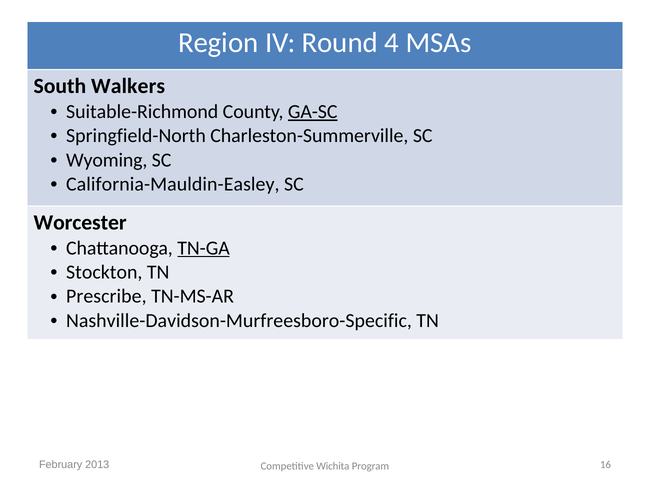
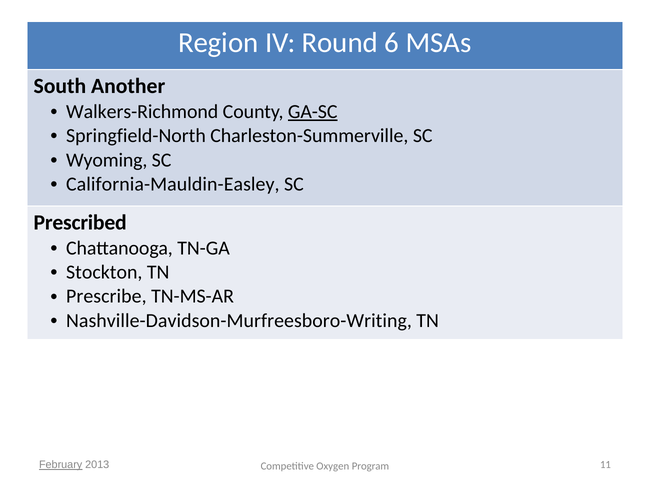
4: 4 -> 6 (392, 43)
Walkers: Walkers -> Another (128, 86)
Suitable-Richmond: Suitable-Richmond -> Walkers-Richmond (142, 112)
Worcester: Worcester -> Prescribed (80, 222)
TN-GA underline: present -> none (204, 248)
Nashville-Davidson-Murfreesboro-Specific: Nashville-Davidson-Murfreesboro-Specific -> Nashville-Davidson-Murfreesboro-Writing (239, 320)
February underline: none -> present (61, 464)
16: 16 -> 11 (606, 464)
Wichita: Wichita -> Oxygen (333, 466)
